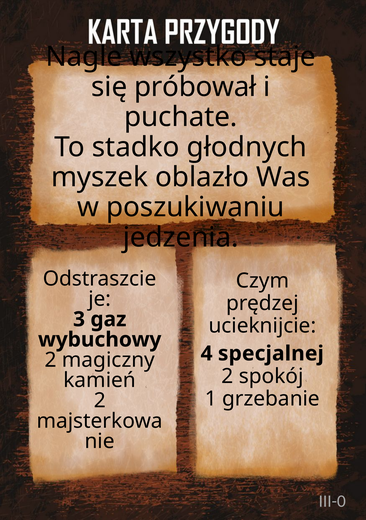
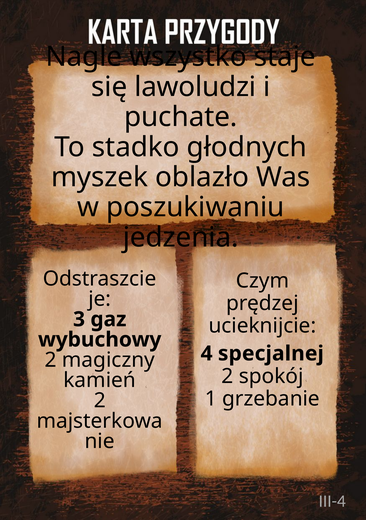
próbował: próbował -> lawoludzi (195, 87)
III-0: III-0 -> III-4 (332, 501)
